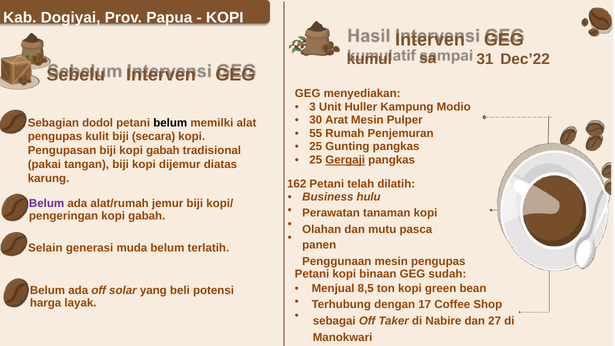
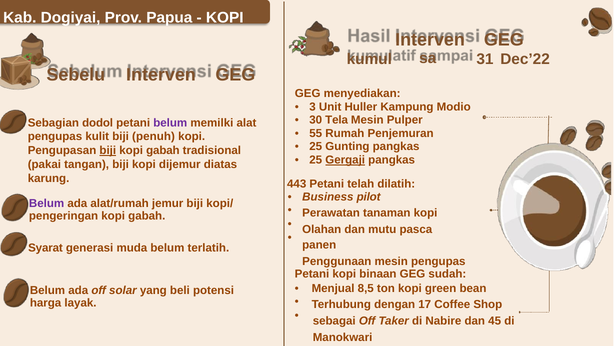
Arat: Arat -> Tela (337, 120)
belum colour: black -> purple (170, 123)
secara: secara -> penuh (154, 137)
biji underline: none -> present (108, 150)
162: 162 -> 443 (297, 184)
hulu: hulu -> pilot (369, 197)
Selain: Selain -> Syarat (45, 248)
27: 27 -> 45 (495, 321)
